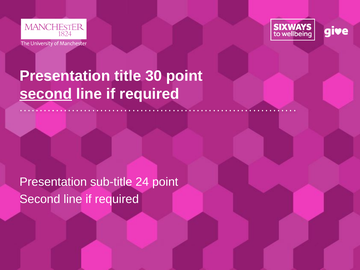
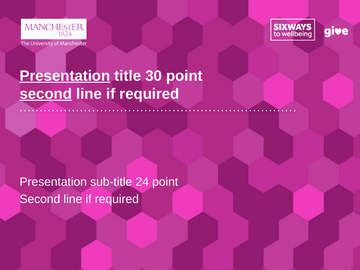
Presentation underline: none -> present (65, 76)
